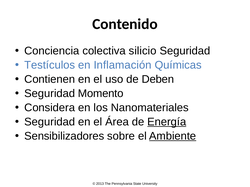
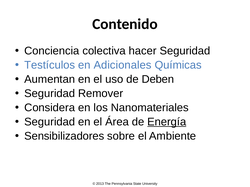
silicio: silicio -> hacer (143, 51)
Inflamación: Inflamación -> Adicionales (123, 65)
Contienen: Contienen -> Aumentan (50, 79)
Momento: Momento -> Remover (101, 94)
Ambiente underline: present -> none (173, 136)
